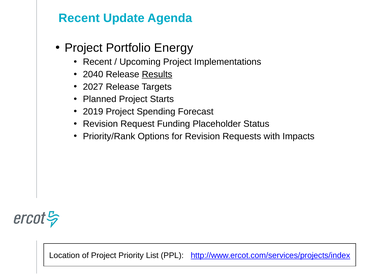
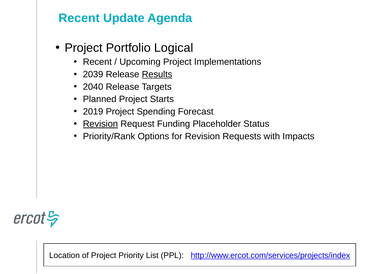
Energy: Energy -> Logical (174, 48)
2040: 2040 -> 2039 (93, 74)
2027: 2027 -> 2040 (93, 87)
Revision underline: none -> present (100, 124)
